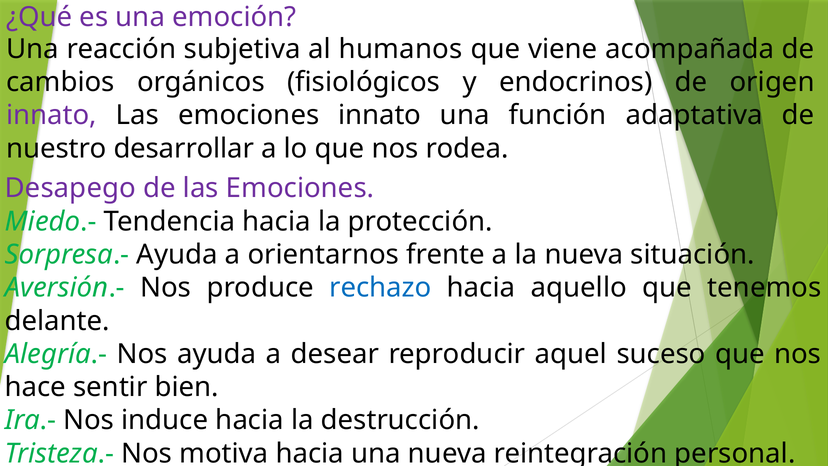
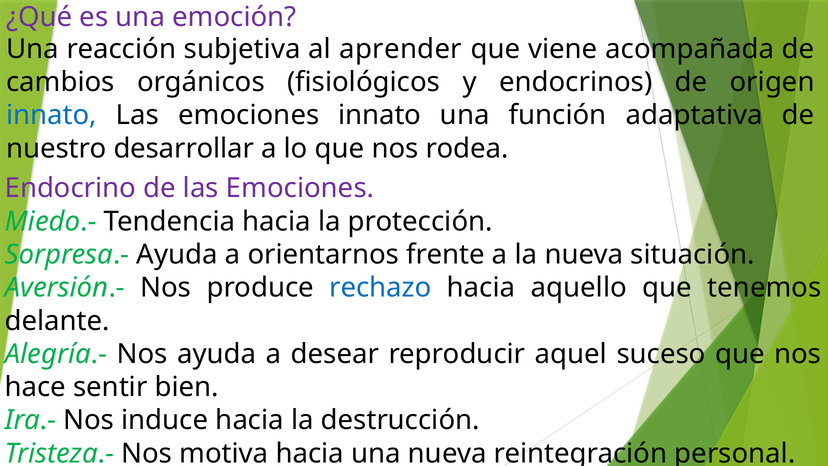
humanos: humanos -> aprender (401, 49)
innato colour: purple -> blue (51, 115)
Desapego: Desapego -> Endocrino (70, 188)
